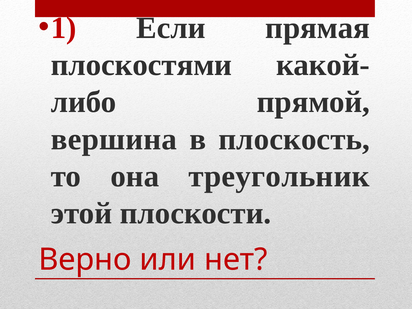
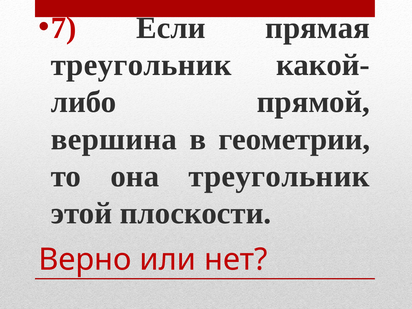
1: 1 -> 7 (64, 28)
плоскостями: плоскостями -> треугольник (141, 65)
плоскость: плоскость -> геометрии (294, 139)
